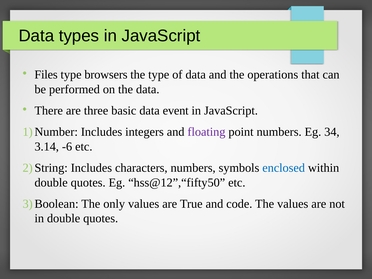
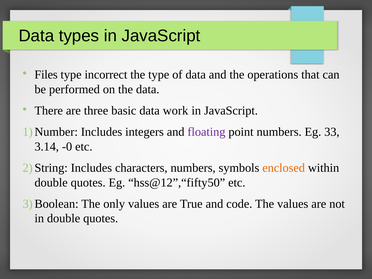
browsers: browsers -> incorrect (106, 75)
event: event -> work (176, 111)
34: 34 -> 33 (332, 132)
-6: -6 -> -0 (67, 147)
enclosed colour: blue -> orange (284, 168)
